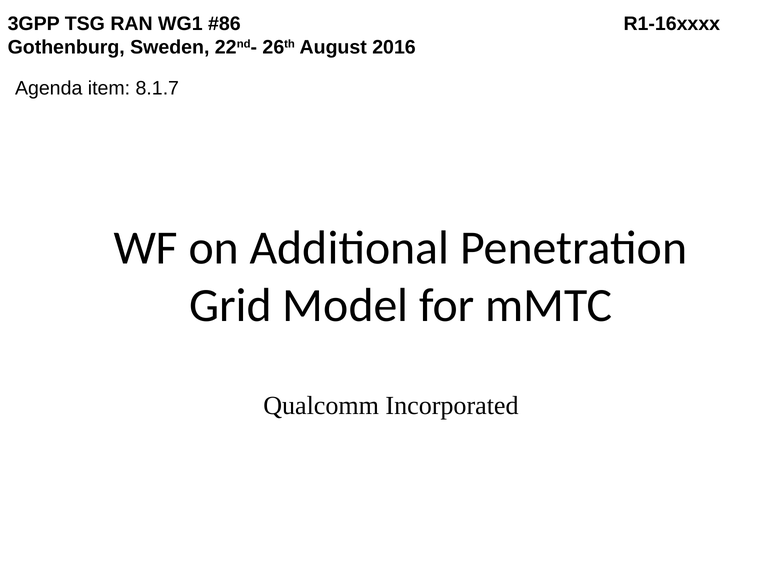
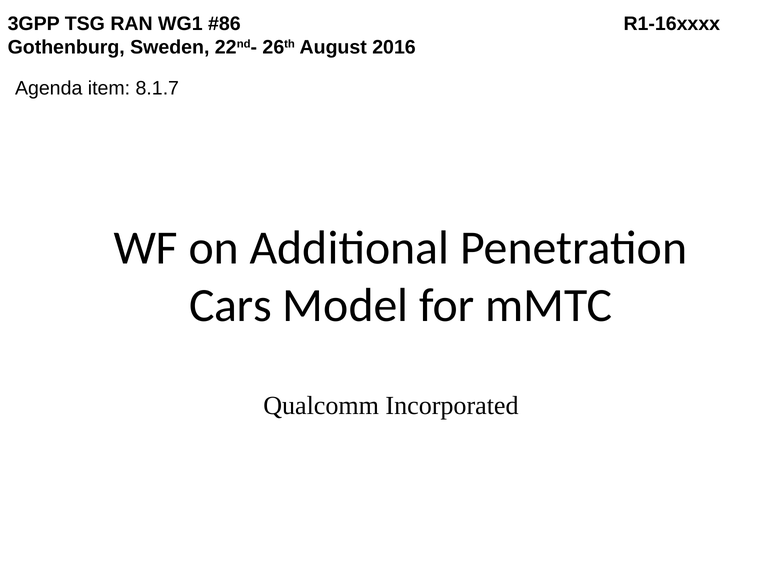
Grid: Grid -> Cars (230, 306)
